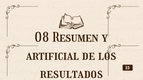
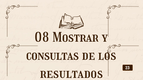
Resumen: Resumen -> Mostrar (75, 38)
artificial: artificial -> consultas (53, 56)
